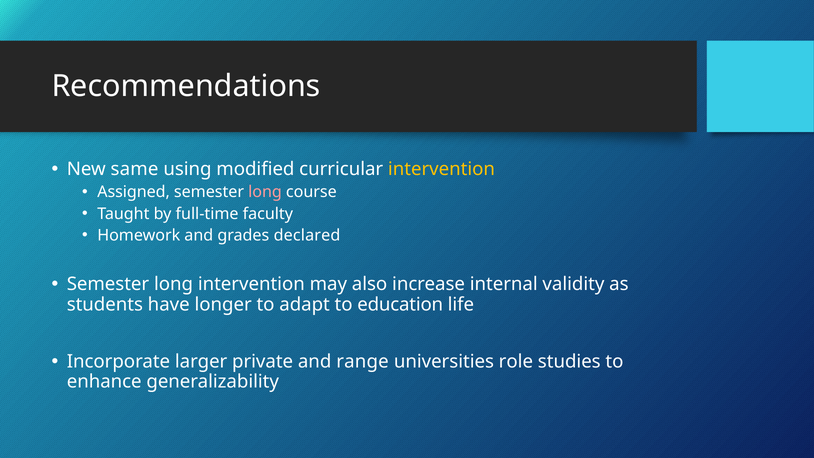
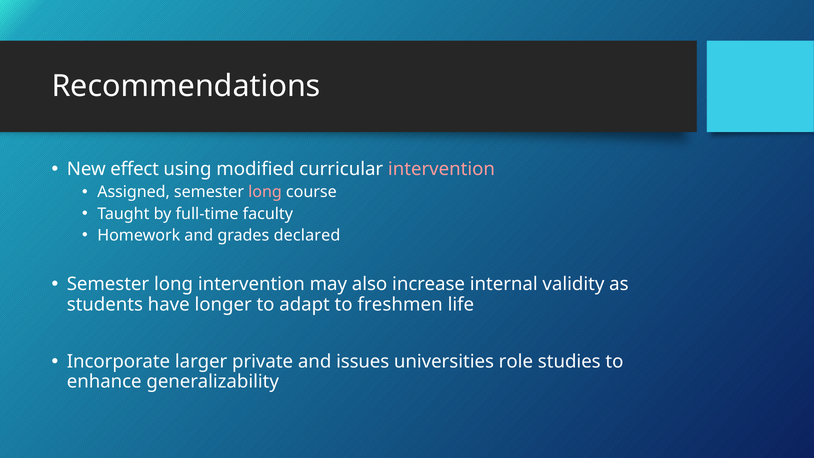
same: same -> effect (135, 169)
intervention colour: yellow -> pink (441, 169)
education: education -> freshmen (400, 304)
range: range -> issues (363, 362)
